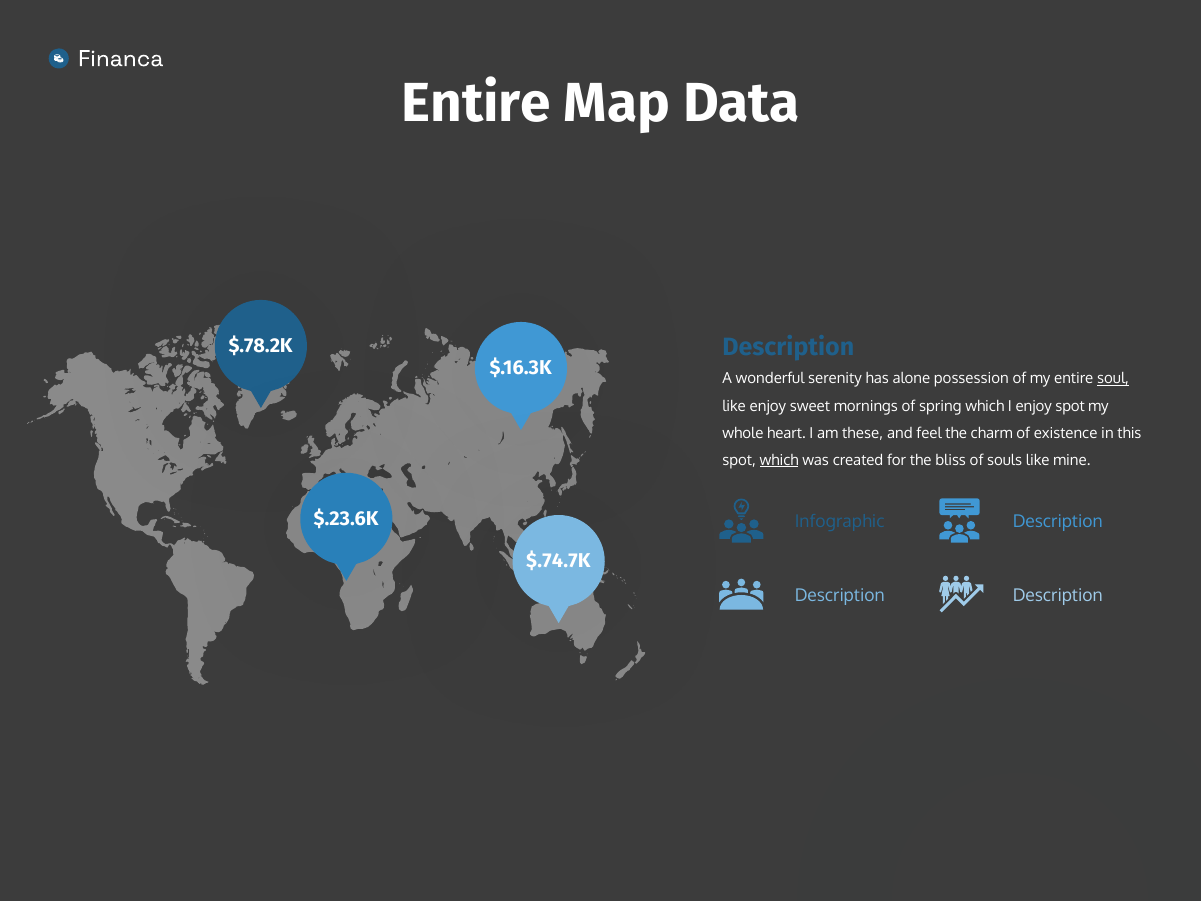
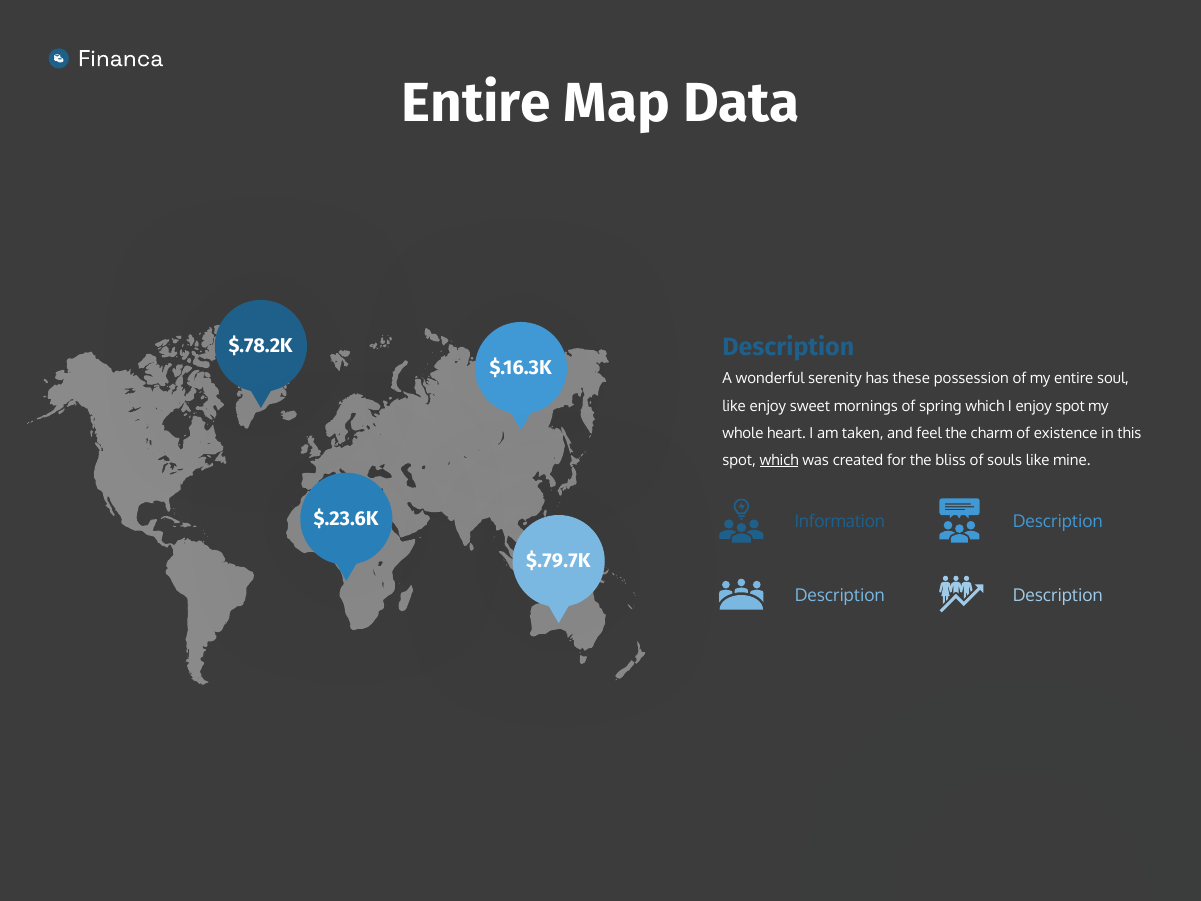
alone: alone -> these (911, 379)
soul underline: present -> none (1113, 379)
these: these -> taken (863, 433)
Infographic: Infographic -> Information (840, 522)
$.74.7K: $.74.7K -> $.79.7K (558, 561)
